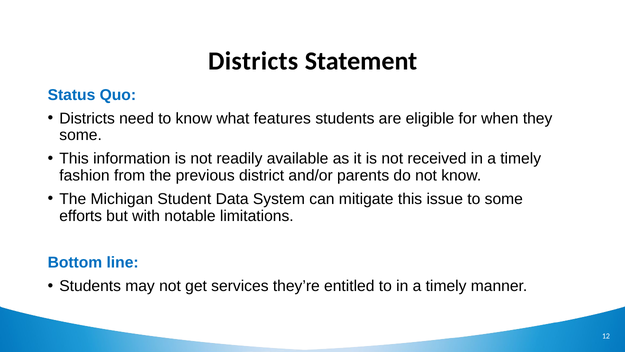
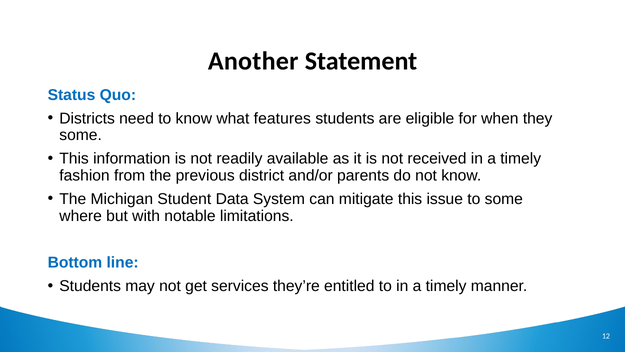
Districts: Districts -> Another (253, 61)
efforts: efforts -> where (81, 216)
